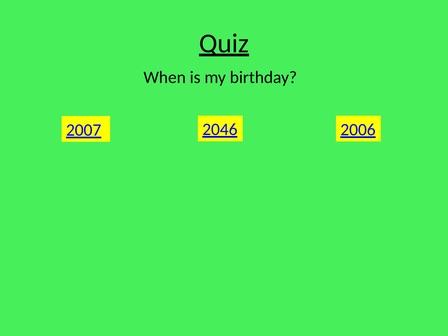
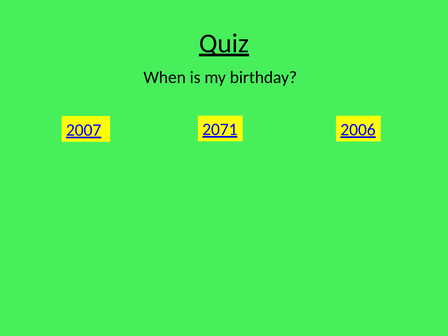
2046: 2046 -> 2071 (220, 129)
